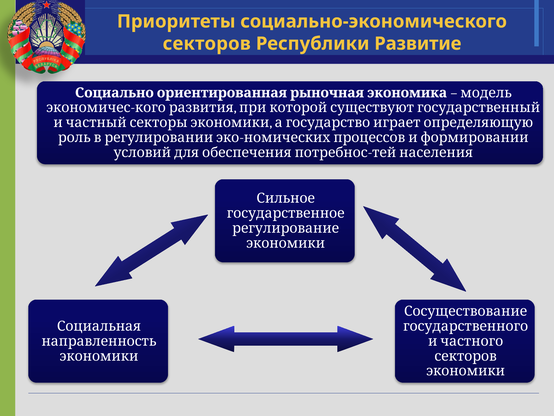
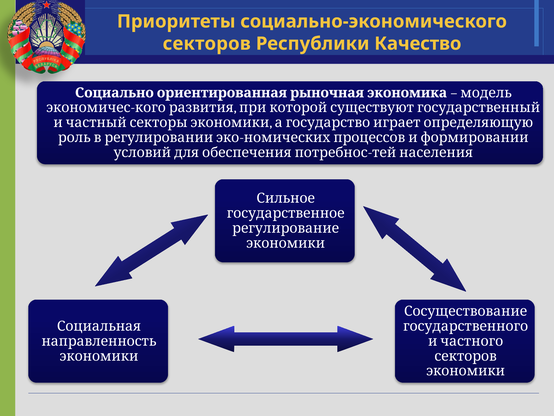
Развитие: Развитие -> Качество (418, 44)
